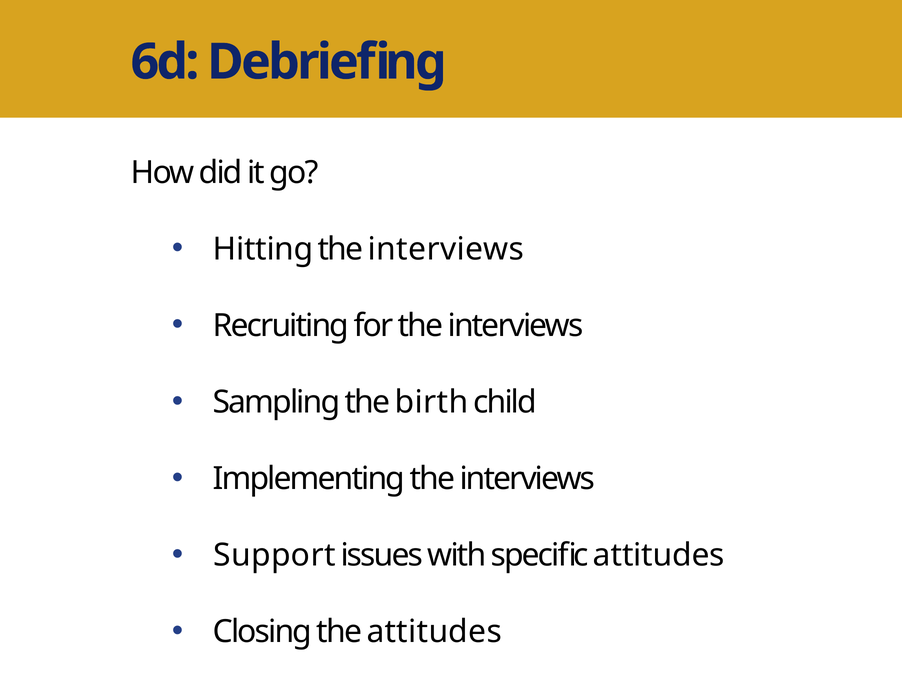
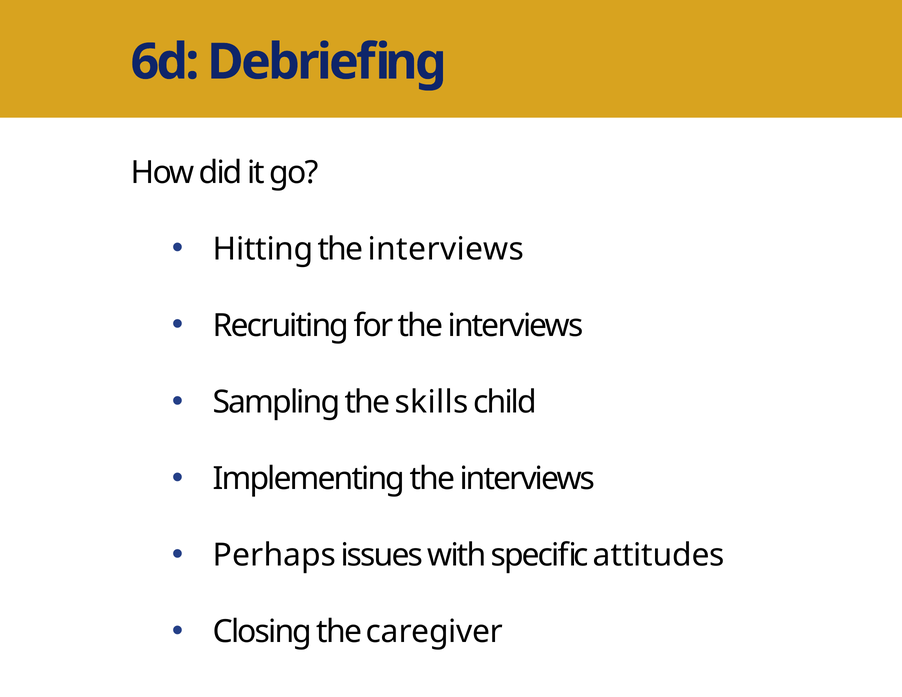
birth: birth -> skills (432, 402)
Support: Support -> Perhaps (275, 555)
the attitudes: attitudes -> caregiver (435, 632)
